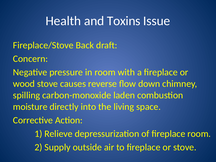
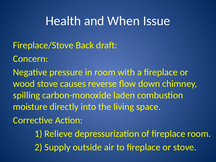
Toxins: Toxins -> When (124, 21)
